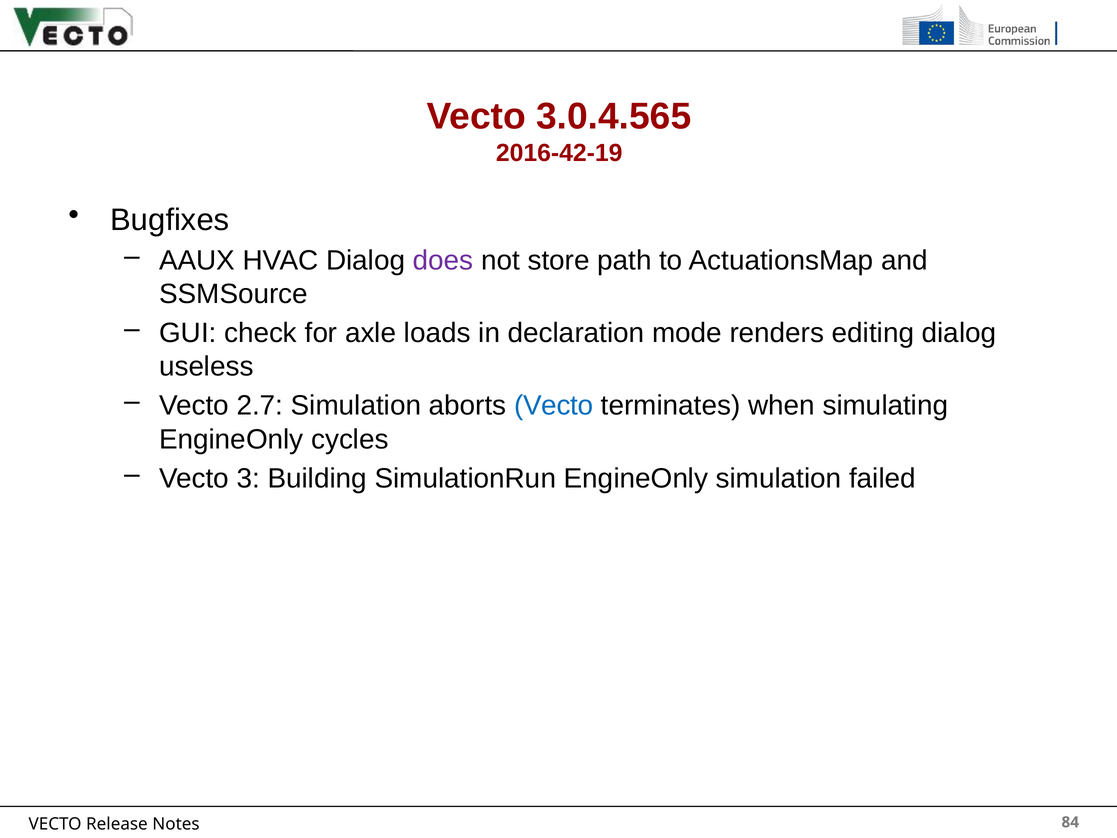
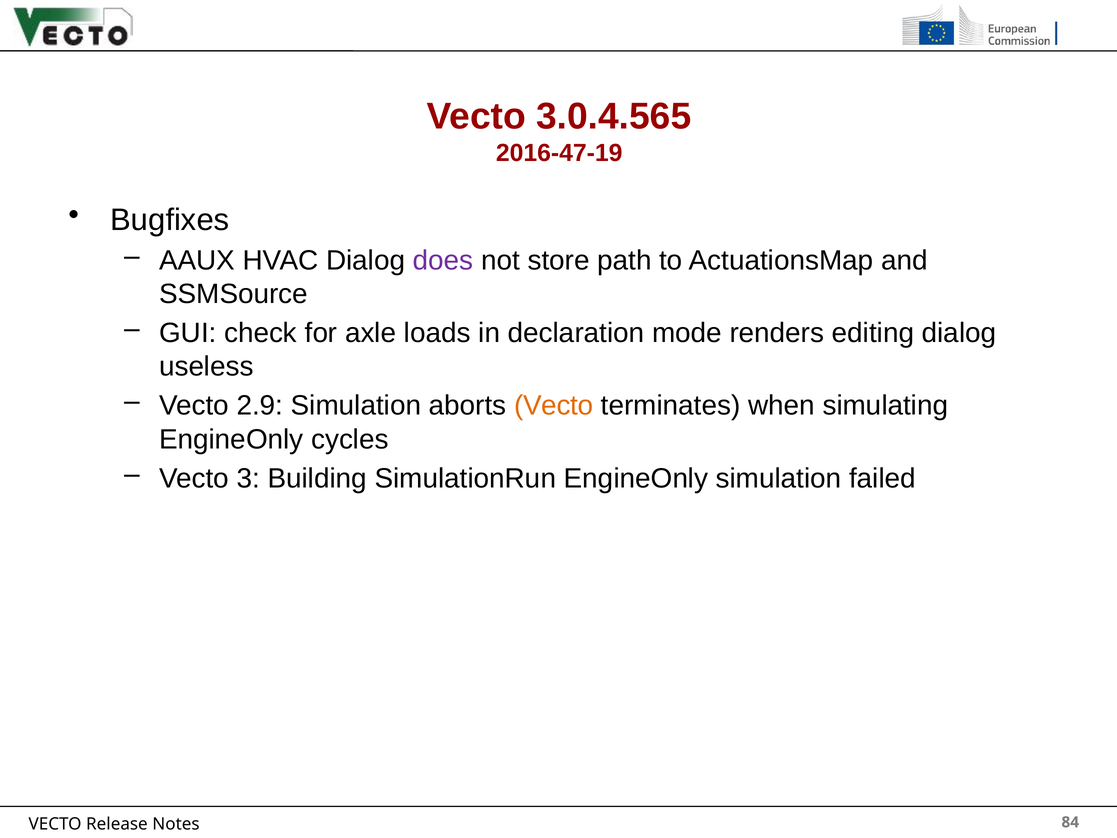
2016-42-19: 2016-42-19 -> 2016-47-19 (559, 153)
2.7: 2.7 -> 2.9 (260, 406)
Vecto colour: blue -> orange (554, 406)
